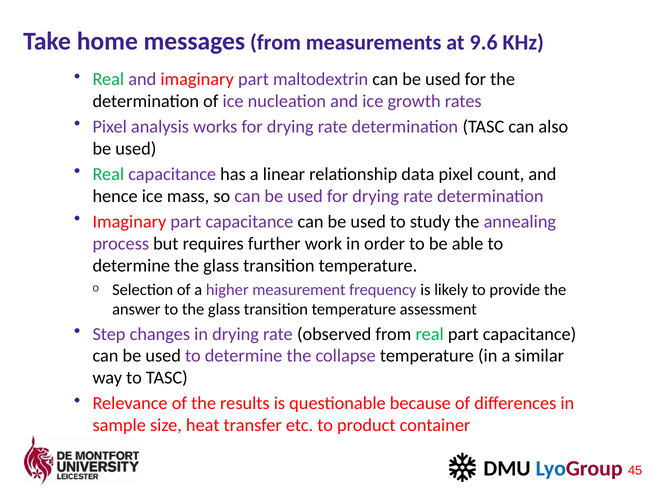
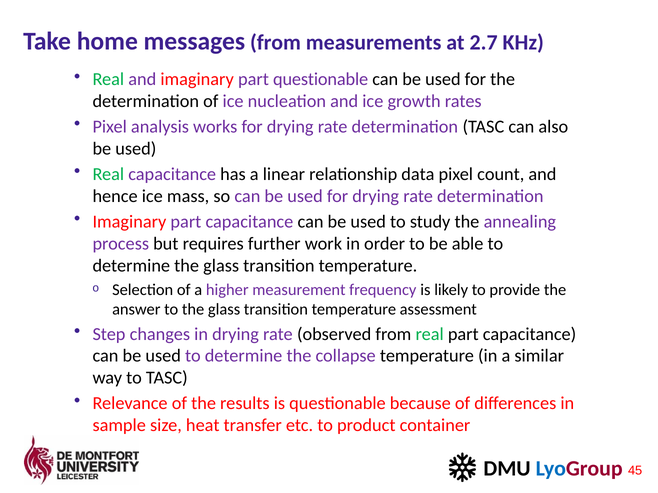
9.6: 9.6 -> 2.7 (484, 43)
part maltodextrin: maltodextrin -> questionable (321, 80)
